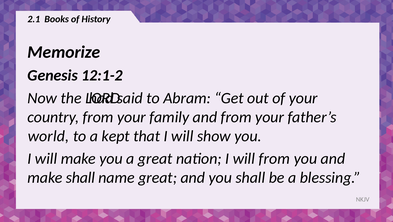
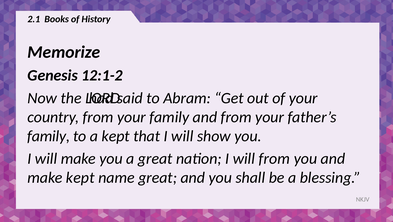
world: world -> family (49, 136)
make shall: shall -> kept (80, 177)
